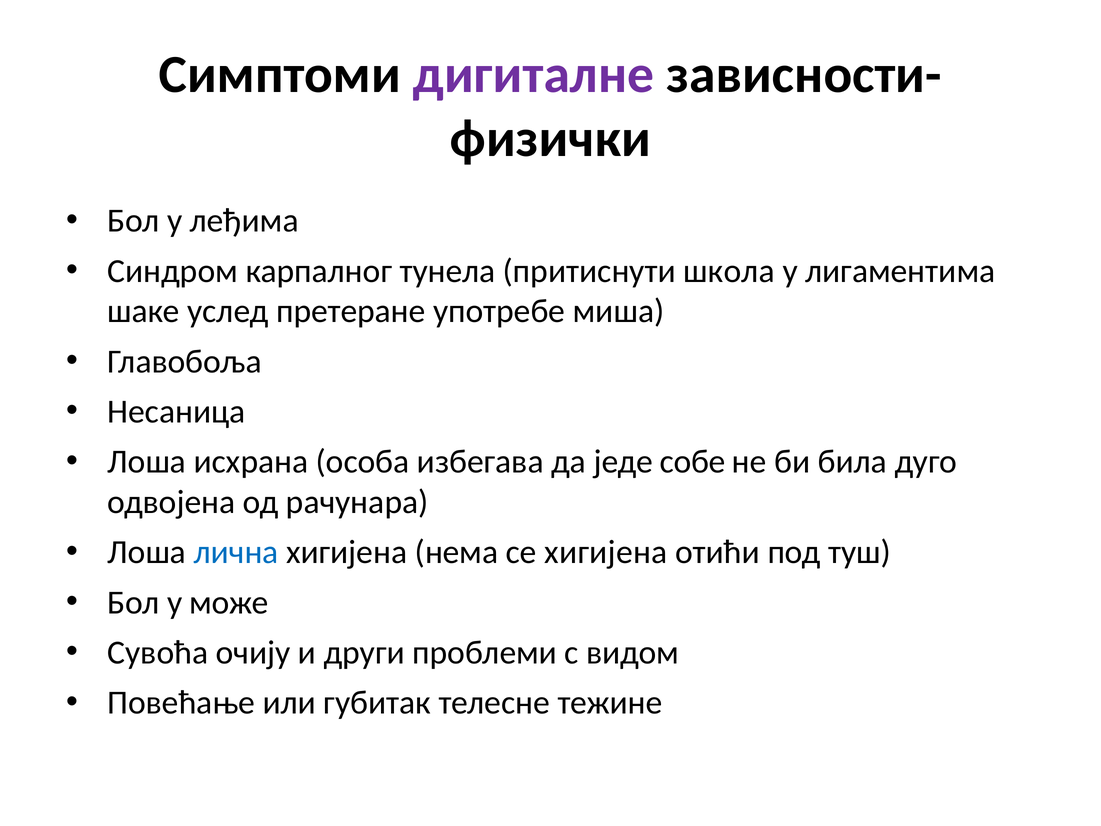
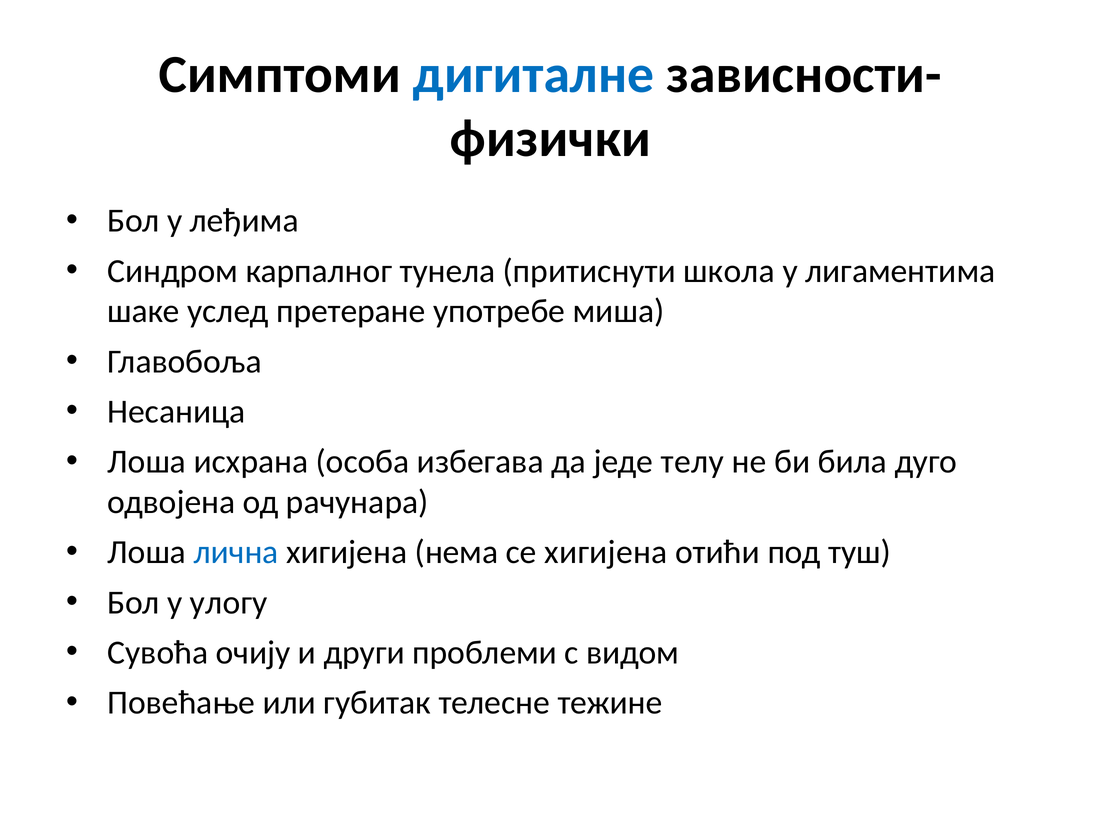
дигиталне colour: purple -> blue (534, 74)
собе: собе -> телу (692, 462)
може: може -> улогу (229, 602)
